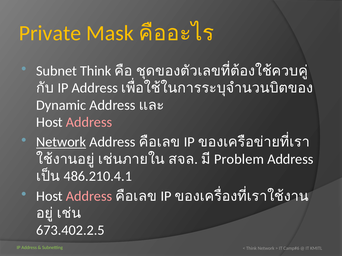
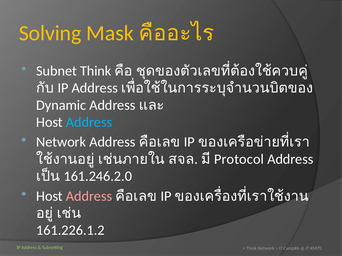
Private: Private -> Solving (50, 33)
Address colour: pink -> light blue (89, 122)
Network underline: present -> none (61, 142)
Problem: Problem -> Protocol (239, 159)
486.210.4.1: 486.210.4.1 -> 161.246.2.0 (98, 177)
673.402.2.5: 673.402.2.5 -> 161.226.1.2 (70, 231)
